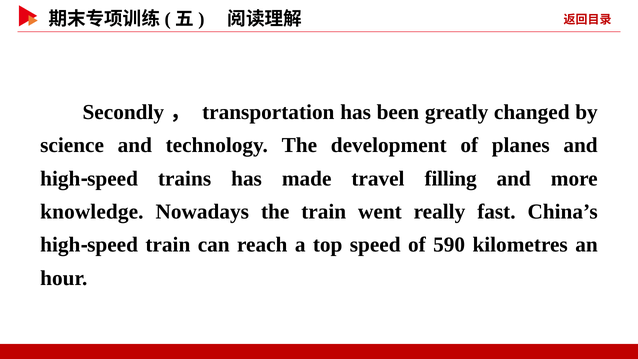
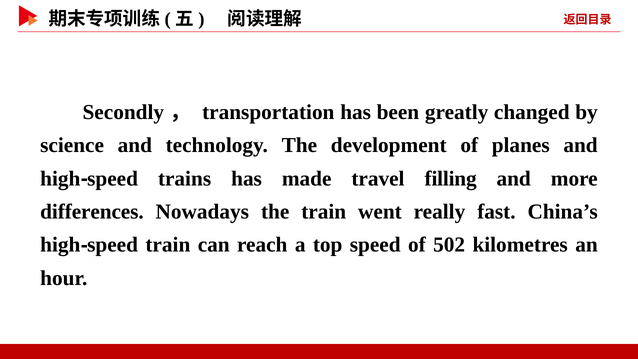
knowledge: knowledge -> differences (92, 212)
590: 590 -> 502 (449, 245)
